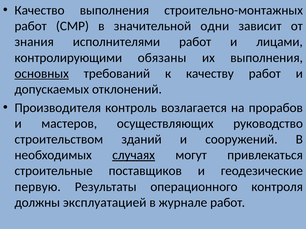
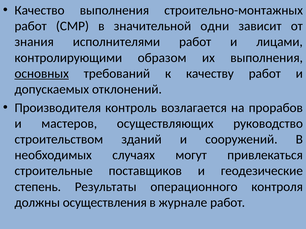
обязаны: обязаны -> образом (162, 58)
случаях underline: present -> none (134, 155)
первую: первую -> степень (38, 187)
эксплуатацией: эксплуатацией -> осуществления (105, 203)
